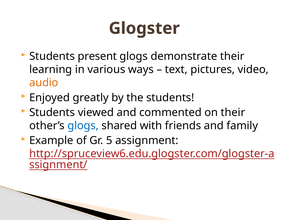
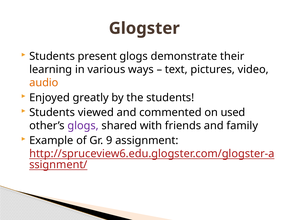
on their: their -> used (233, 112)
glogs colour: blue -> purple (83, 126)
5: 5 -> 9 (109, 140)
